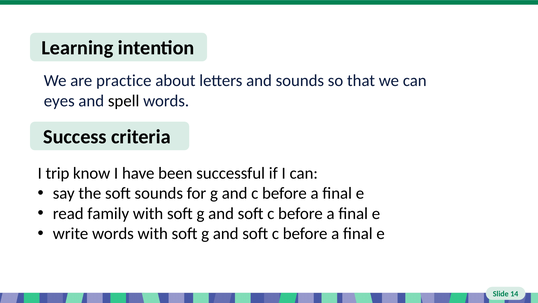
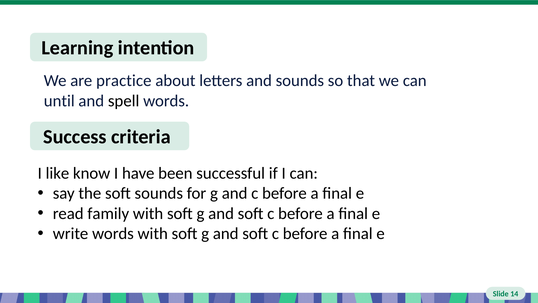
eyes: eyes -> until (59, 101)
trip: trip -> like (57, 173)
